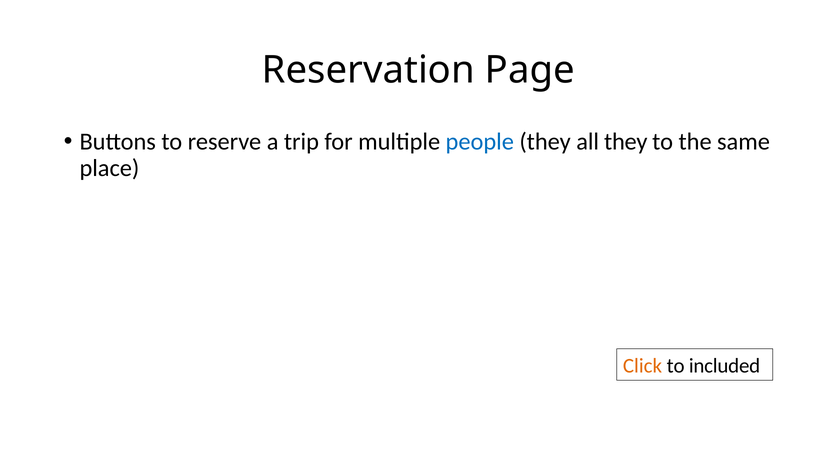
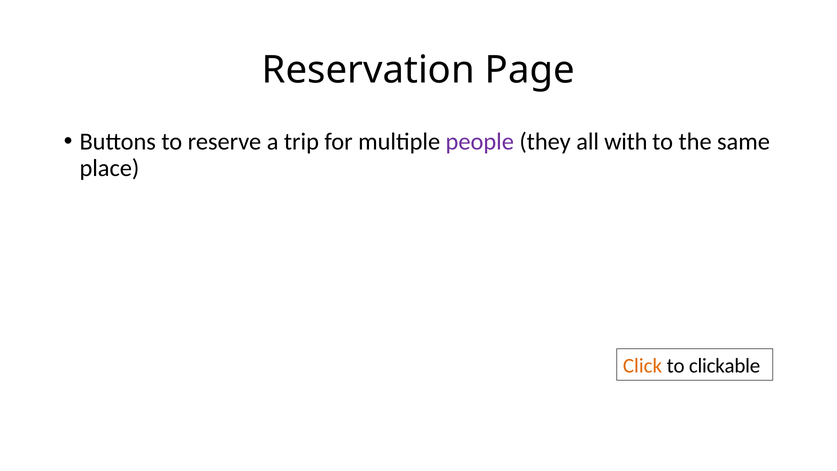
people colour: blue -> purple (480, 142)
all they: they -> with (626, 142)
included: included -> clickable (725, 366)
